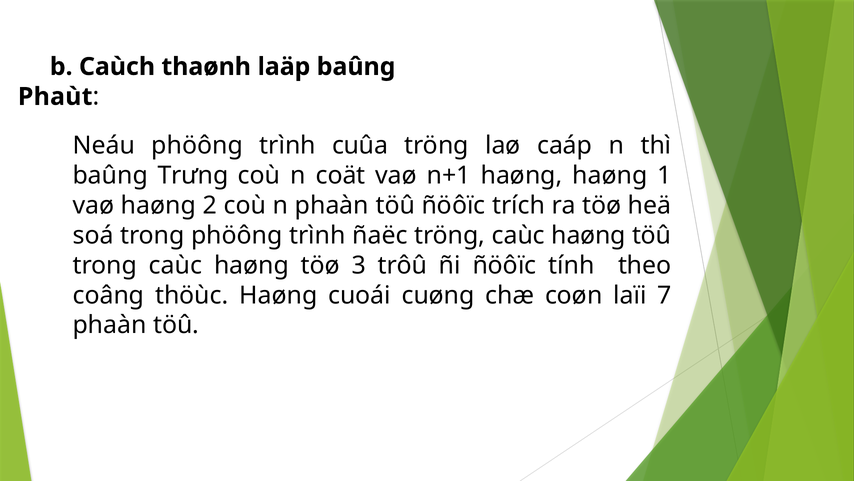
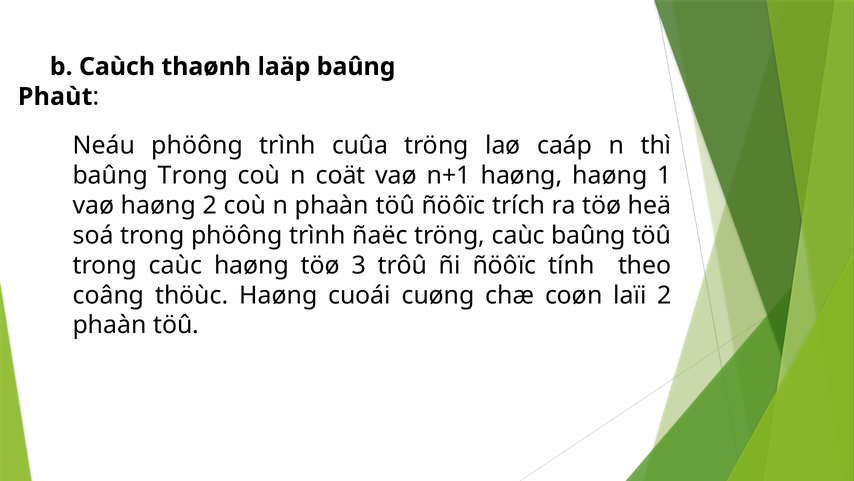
baûng Trưng: Trưng -> Trong (193, 175)
tröng caùc haøng: haøng -> baûng (589, 235)
laïi 7: 7 -> 2 (664, 295)
